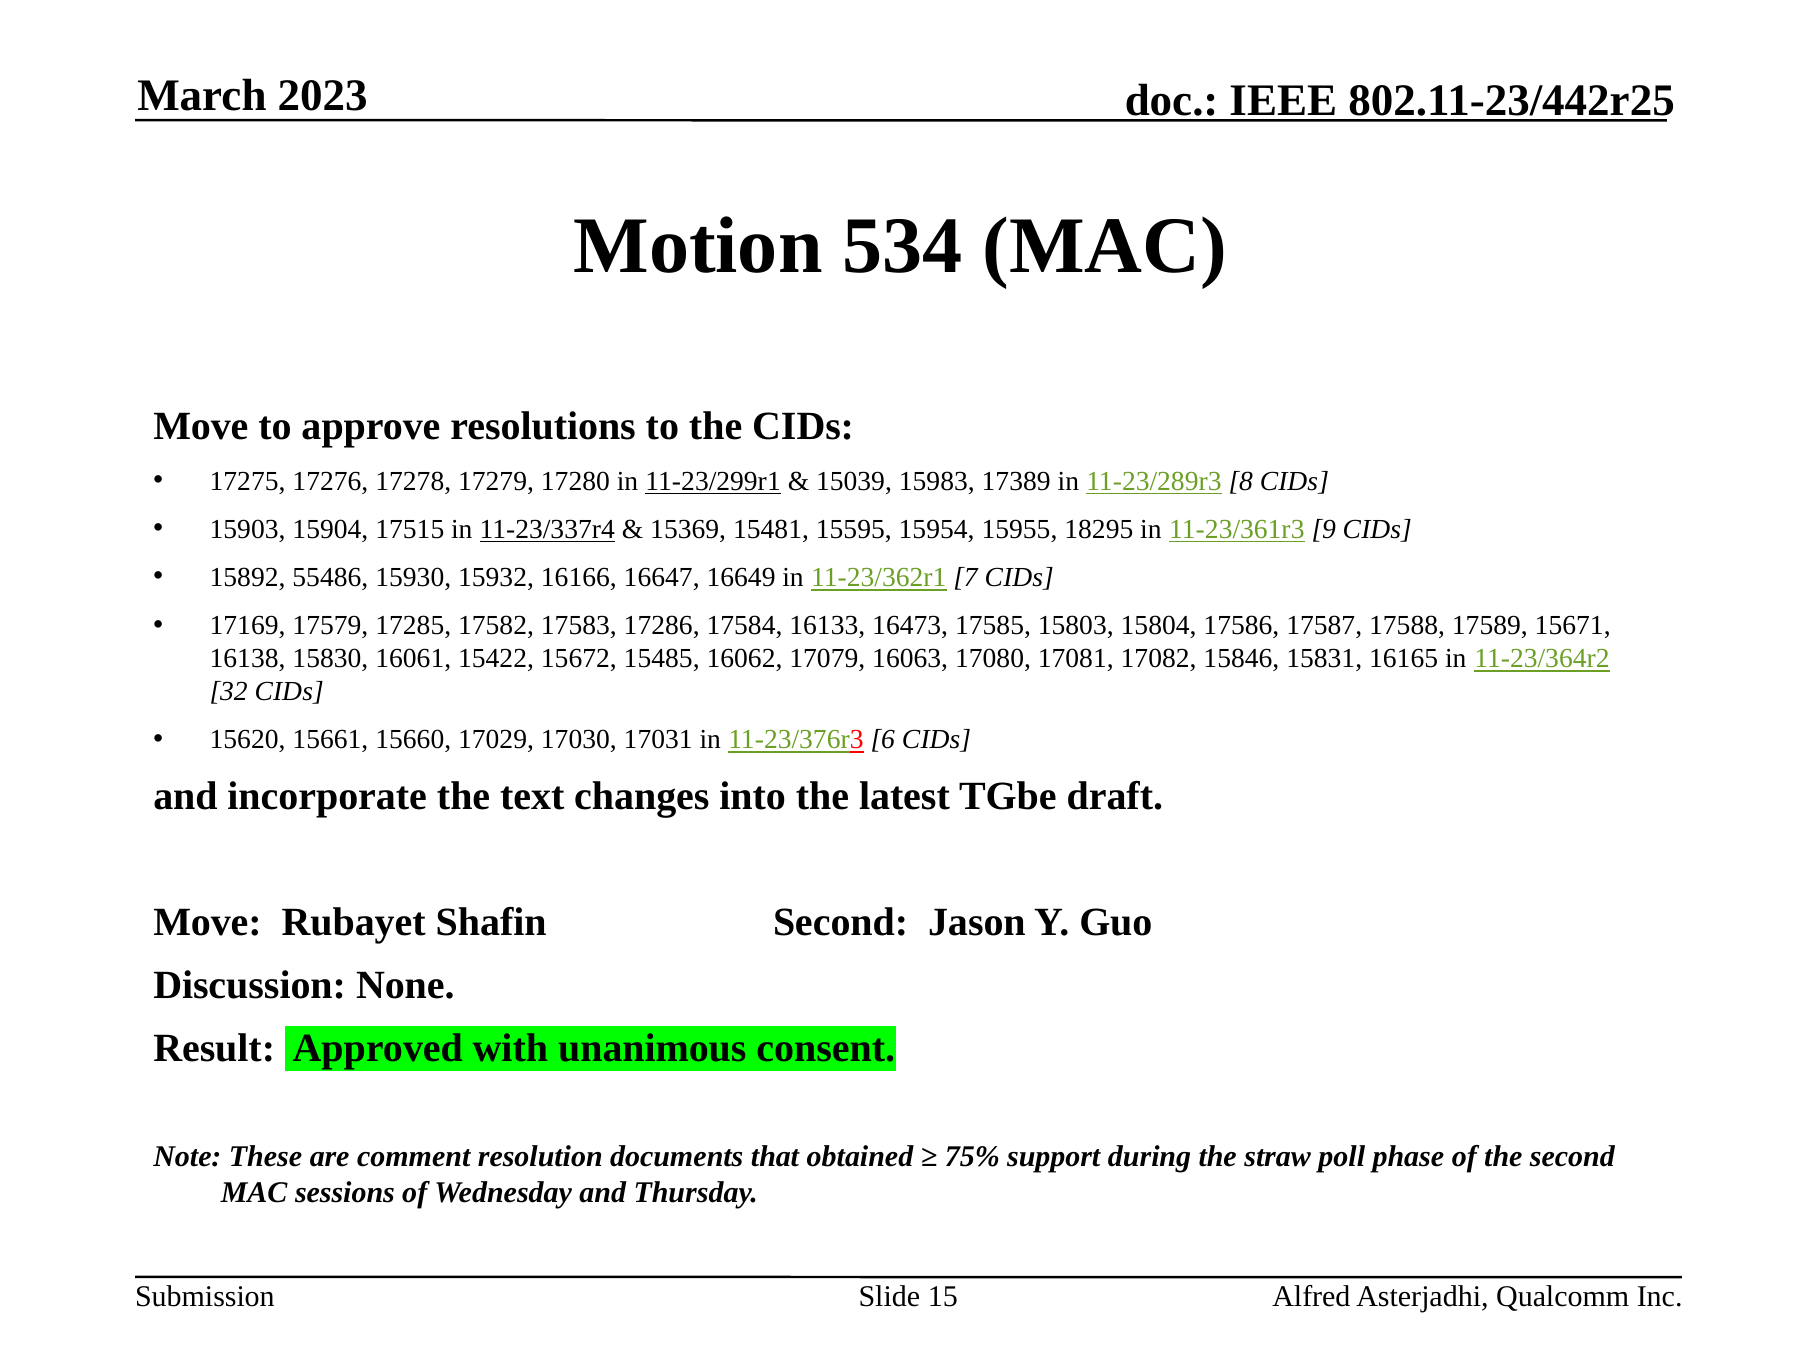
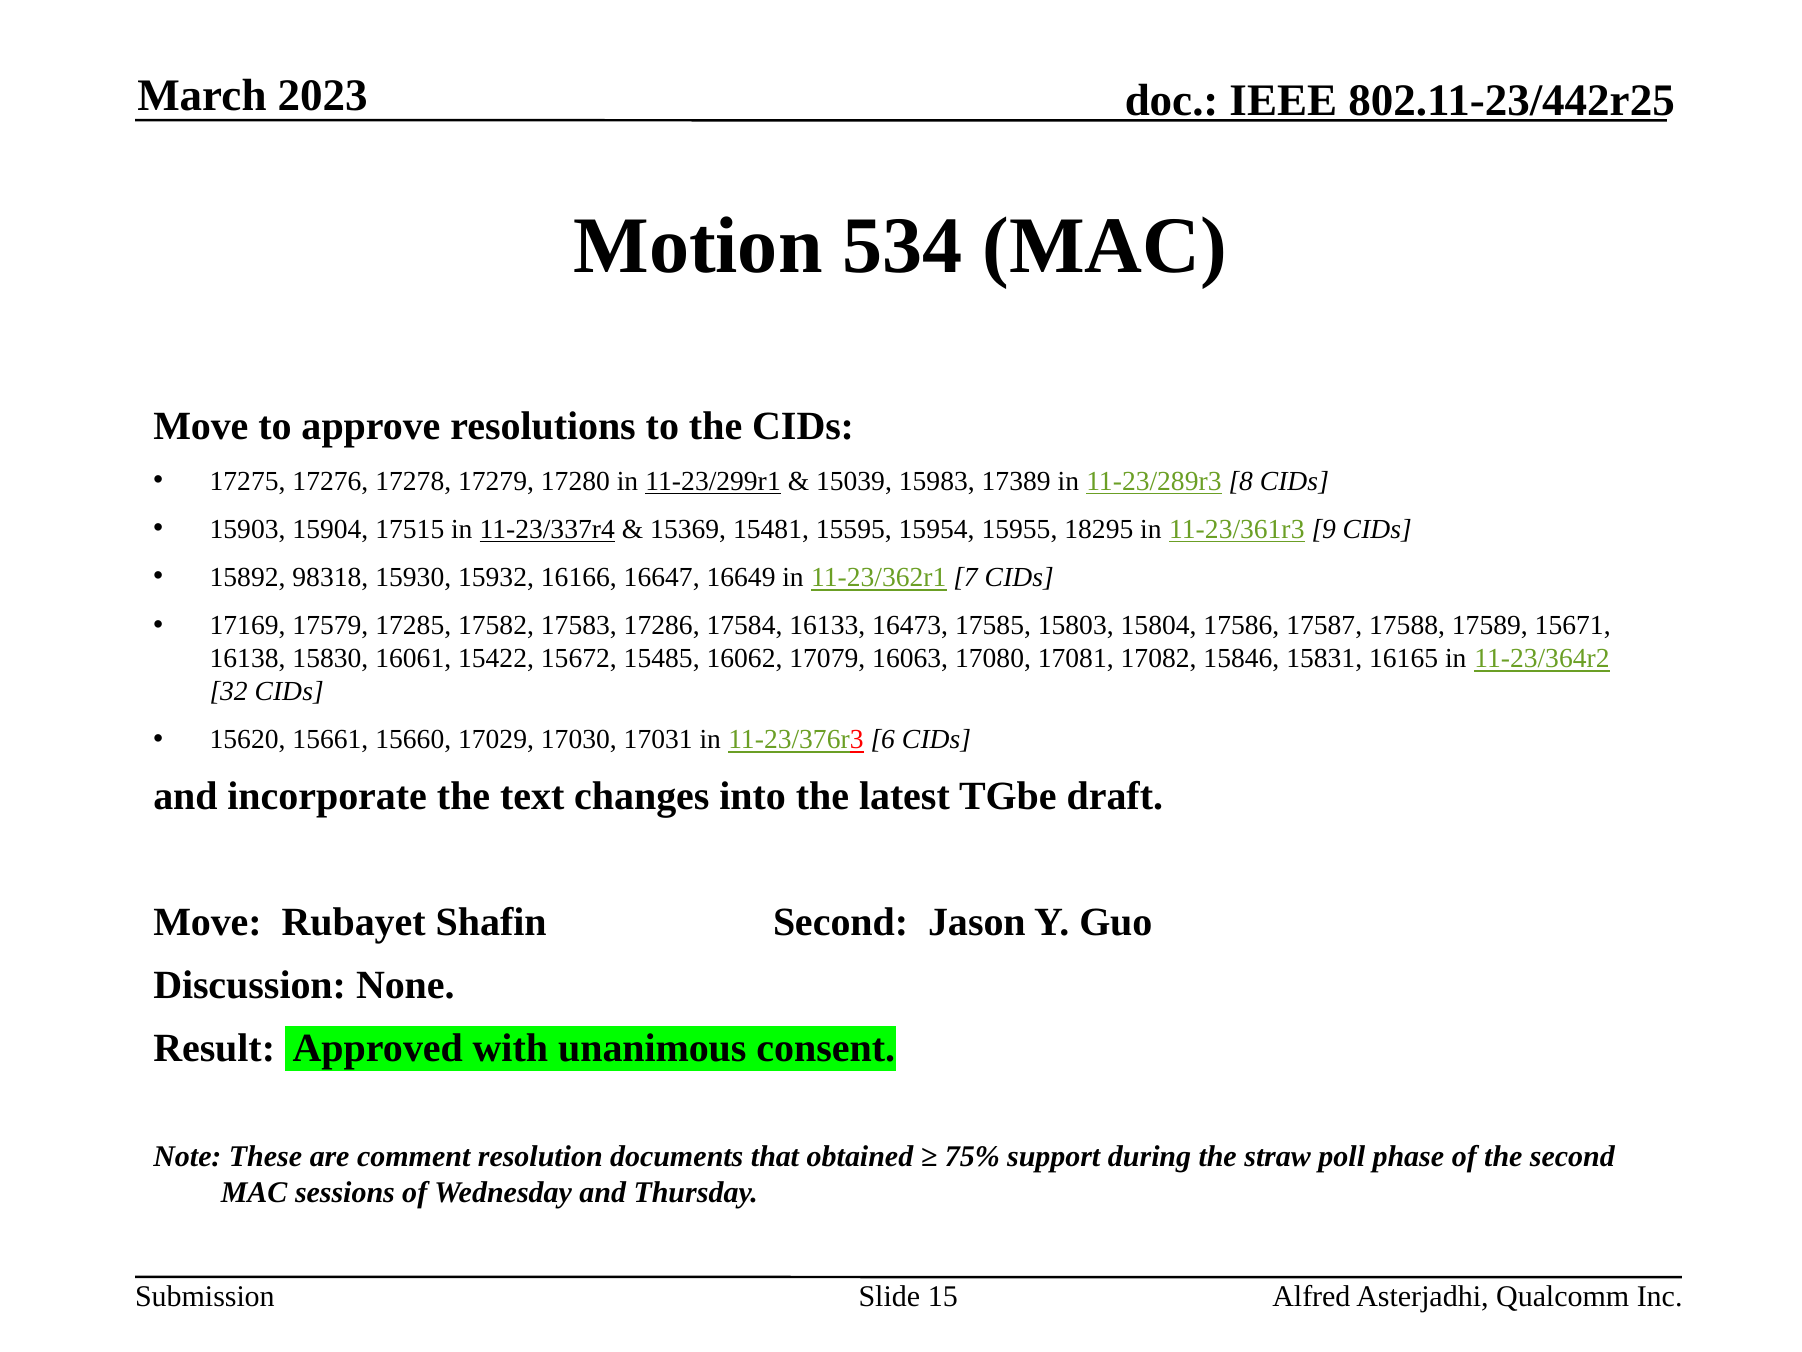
55486: 55486 -> 98318 (330, 577)
